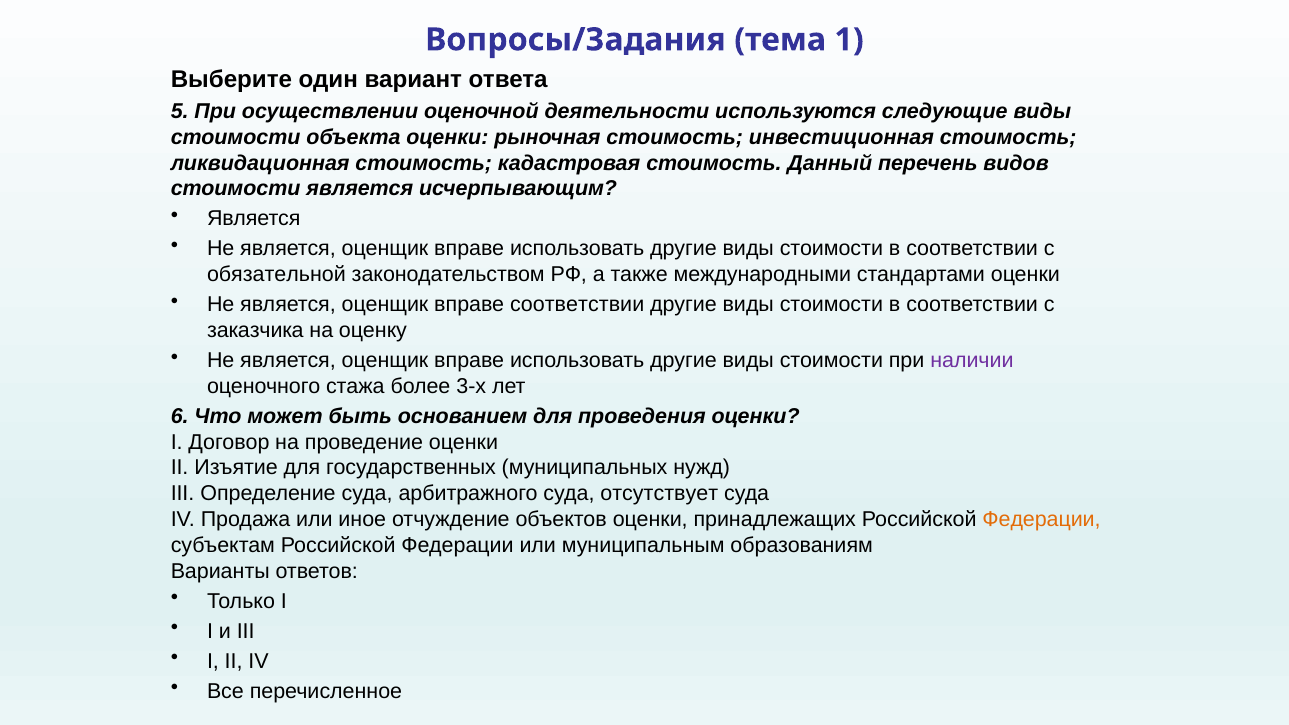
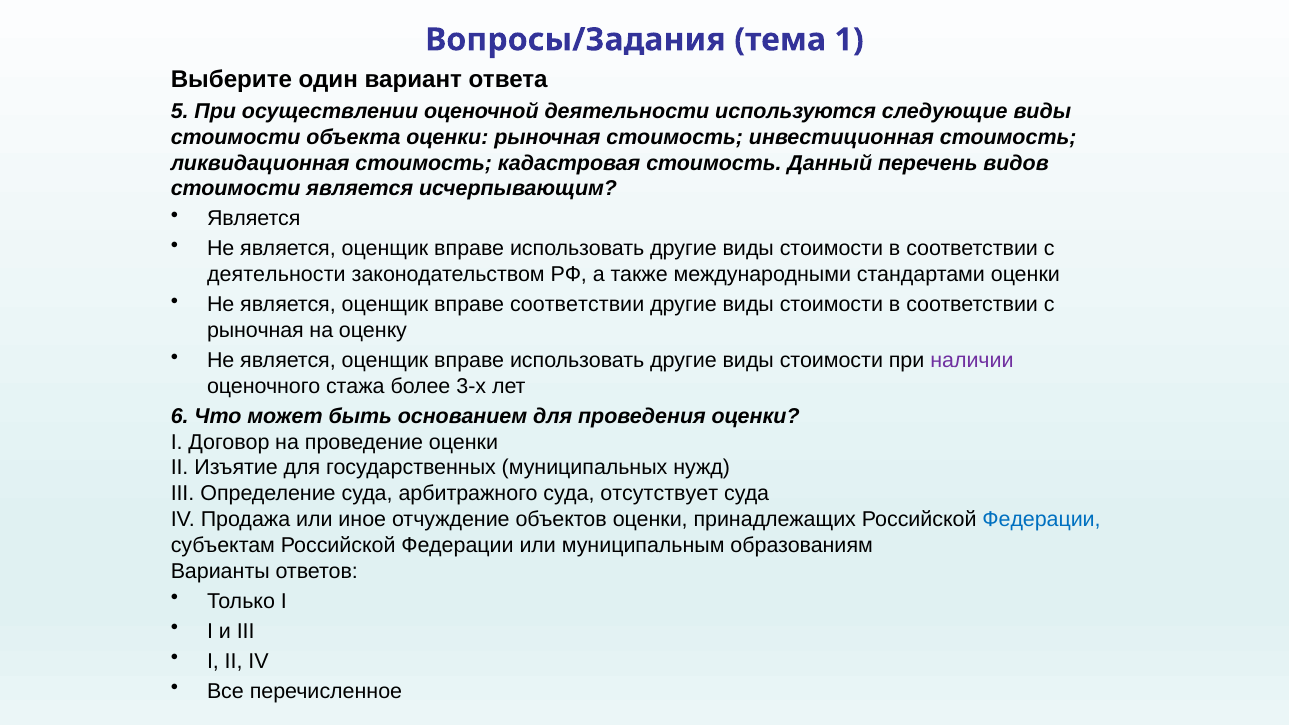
обязательной: обязательной -> деятельности (276, 275)
заказчика: заказчика -> рыночная (255, 331)
Федерации colour: orange -> blue (1042, 519)
